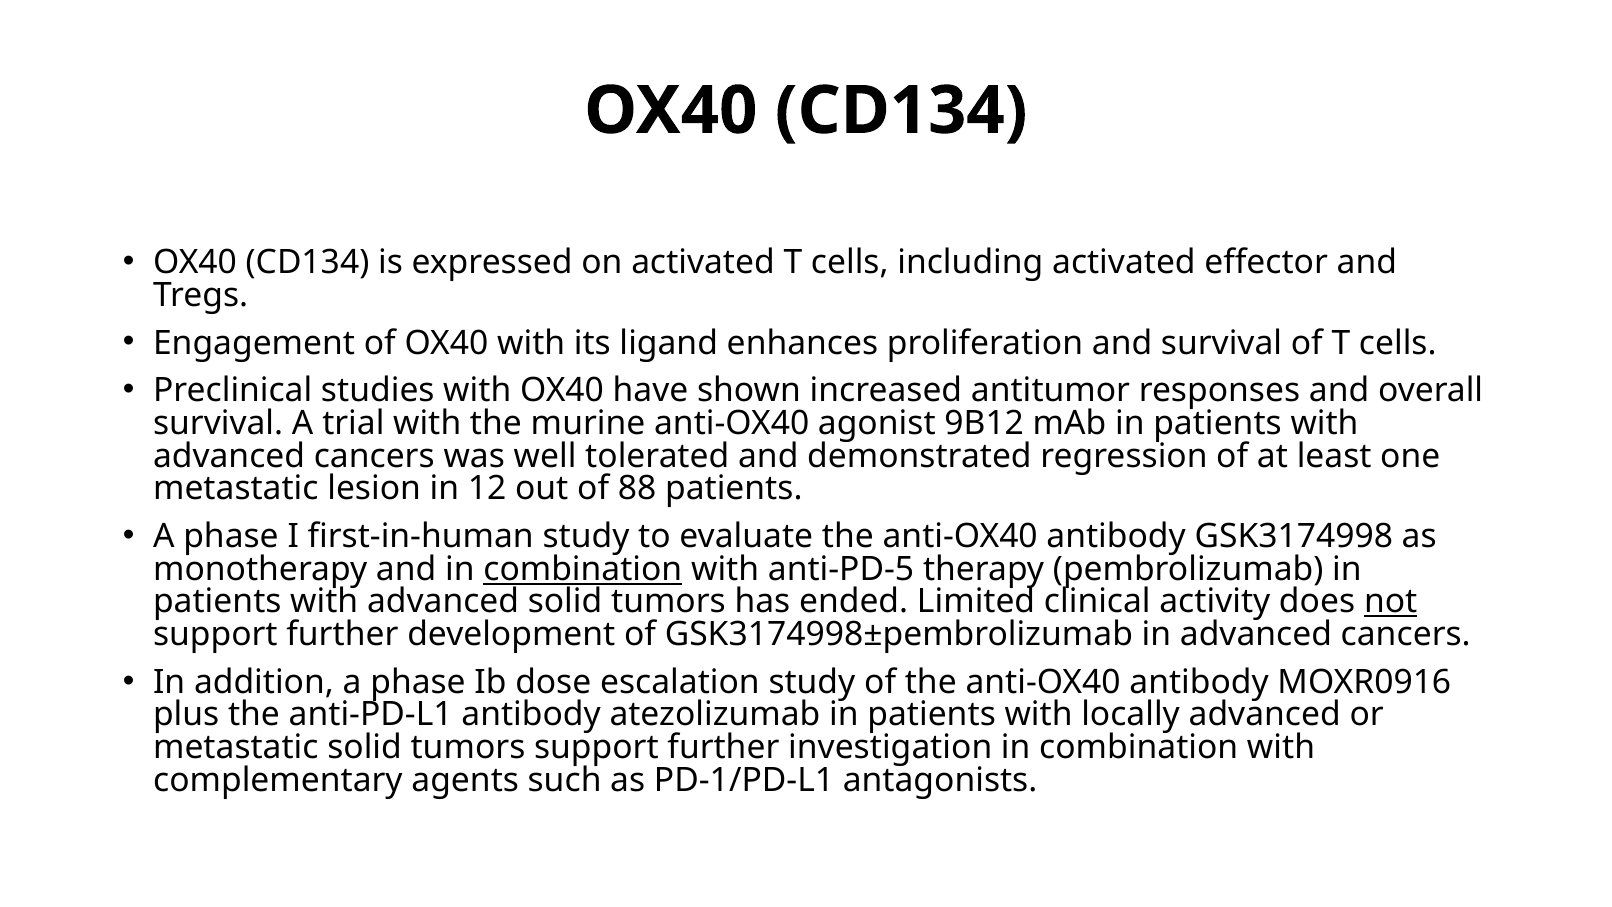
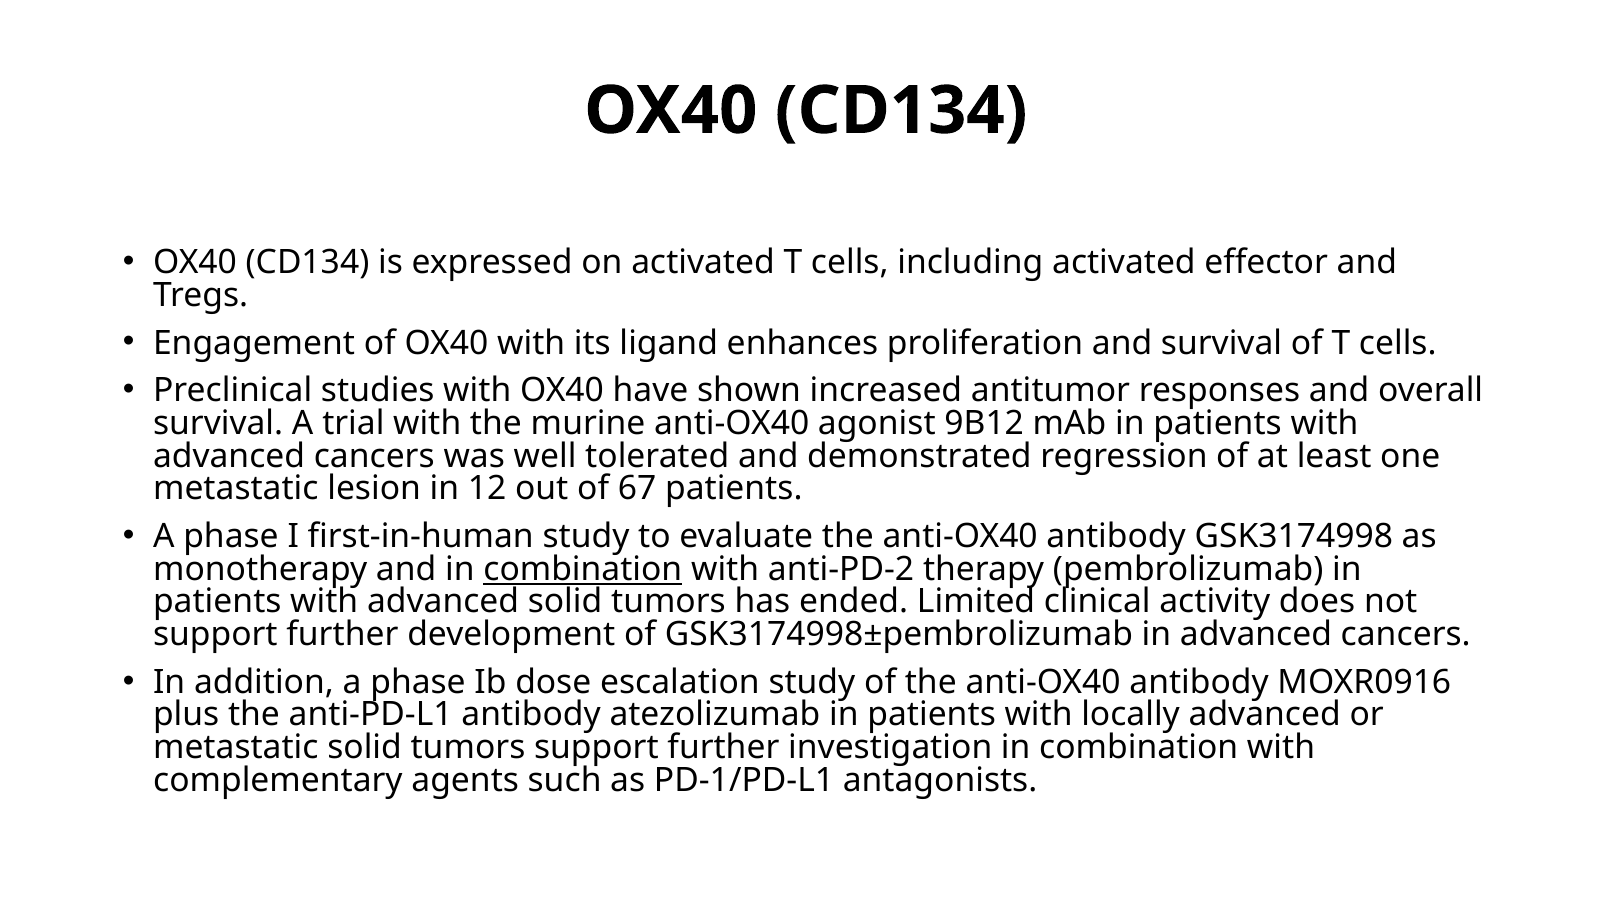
88: 88 -> 67 (637, 489)
anti-PD-5: anti-PD-5 -> anti-PD-2 (841, 569)
not underline: present -> none (1391, 602)
